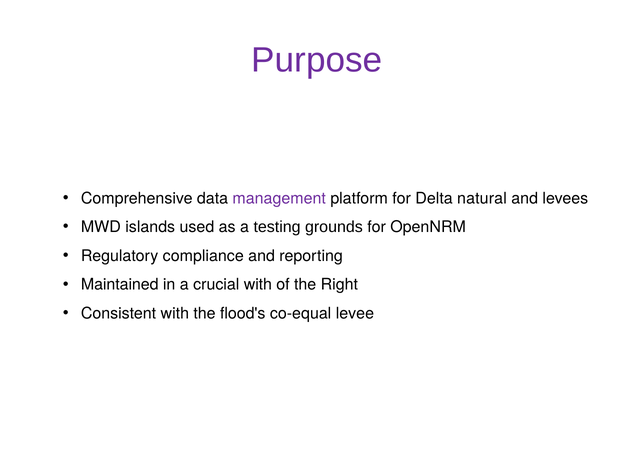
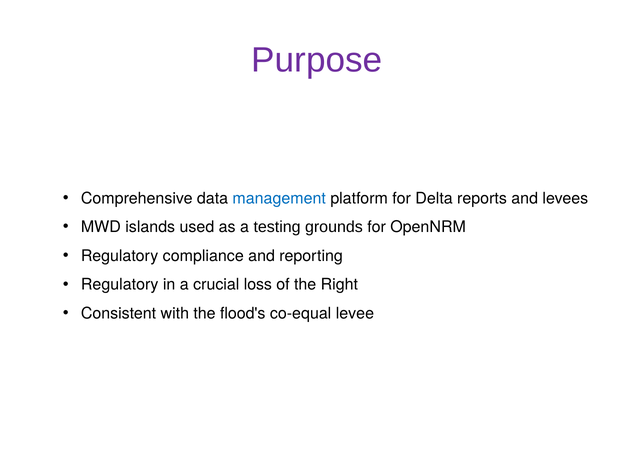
management colour: purple -> blue (279, 198)
natural: natural -> reports (482, 198)
Maintained: Maintained -> Regulatory (120, 285)
crucial with: with -> loss (258, 285)
